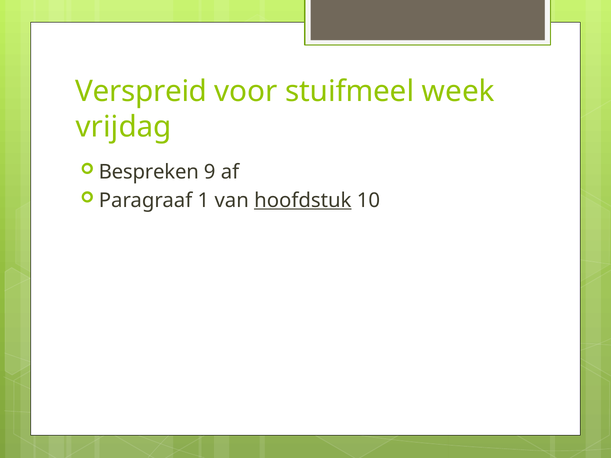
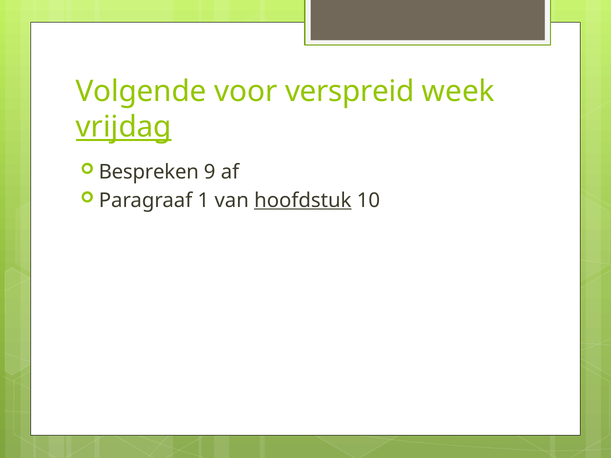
Verspreid: Verspreid -> Volgende (141, 92)
stuifmeel: stuifmeel -> verspreid (350, 92)
vrijdag underline: none -> present (124, 127)
